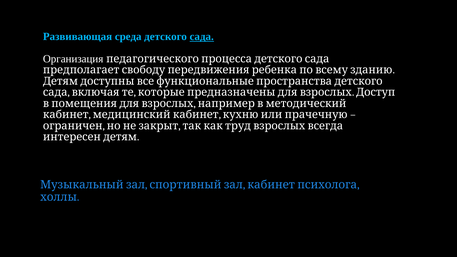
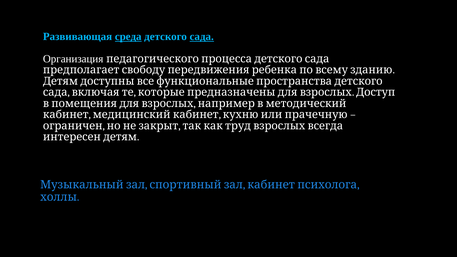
среда underline: none -> present (128, 37)
